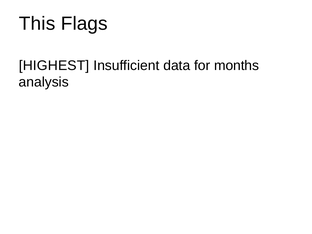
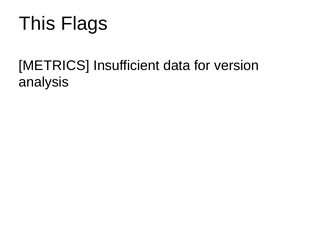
HIGHEST: HIGHEST -> METRICS (54, 65)
months: months -> version (237, 65)
